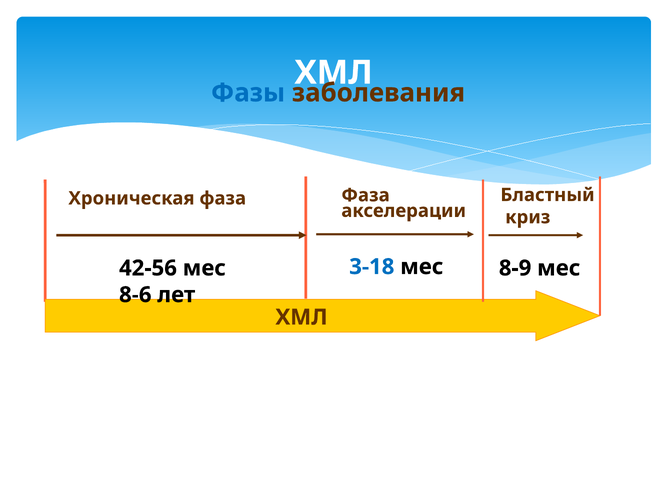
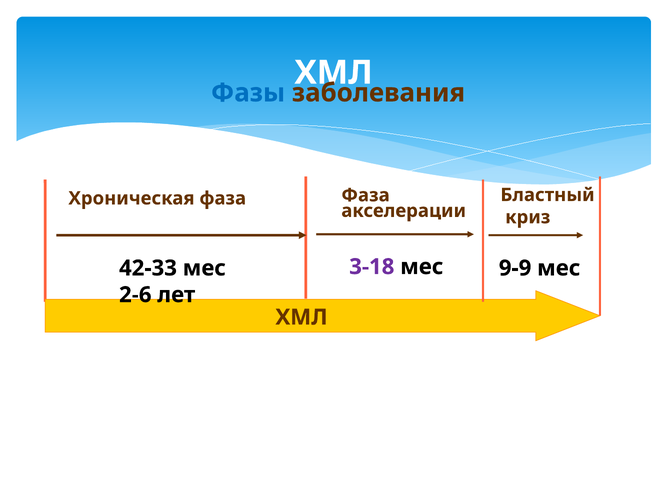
3-18 colour: blue -> purple (372, 267)
42-56: 42-56 -> 42-33 (148, 268)
8-9: 8-9 -> 9-9 (515, 268)
8-6: 8-6 -> 2-6 (135, 295)
